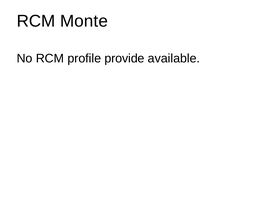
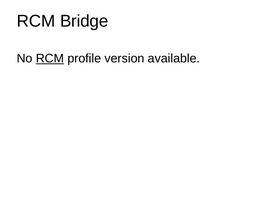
Monte: Monte -> Bridge (84, 21)
RCM underline: none -> present (50, 58)
provide: provide -> version (124, 58)
